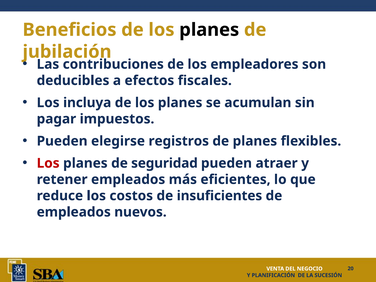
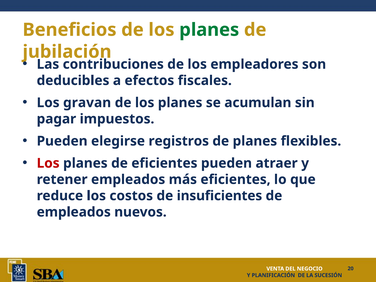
planes colour: black -> green (209, 30)
incluya: incluya -> gravan (87, 103)
de seguridad: seguridad -> eficientes (164, 163)
